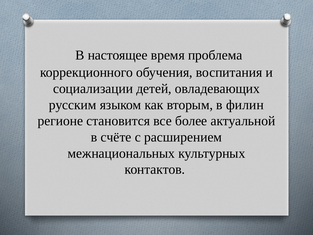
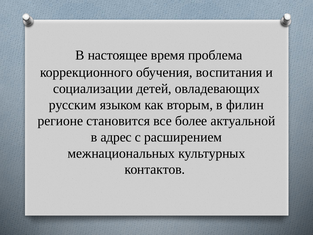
счёте: счёте -> адрес (116, 137)
